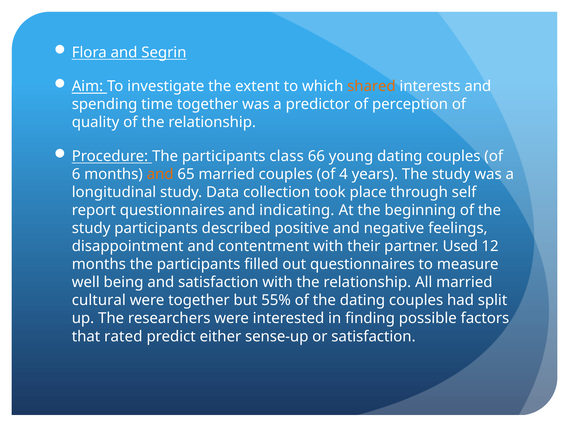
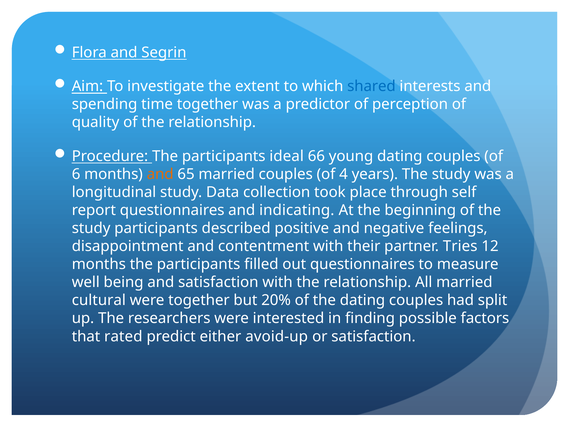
shared colour: orange -> blue (371, 86)
class: class -> ideal (287, 156)
Used: Used -> Tries (460, 246)
55%: 55% -> 20% (276, 300)
sense-up: sense-up -> avoid-up (277, 336)
